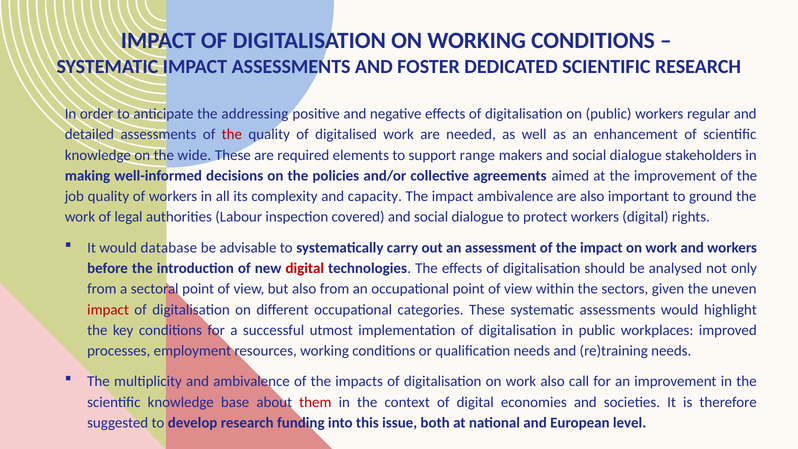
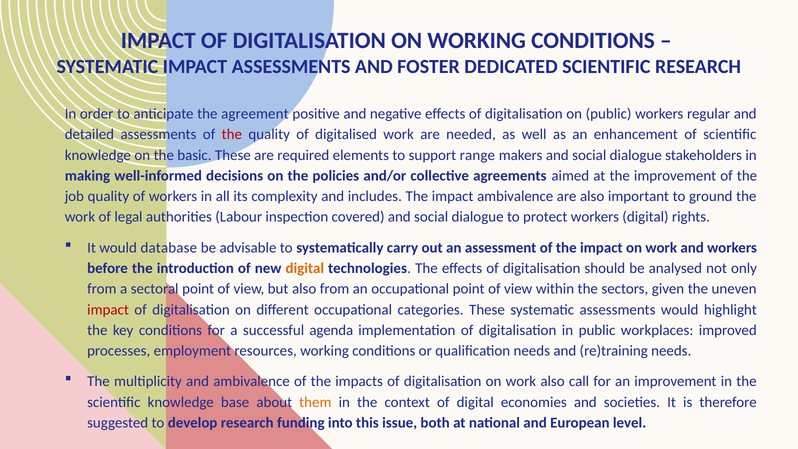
addressing: addressing -> agreement (255, 114)
wide: wide -> basic (194, 155)
capacity: capacity -> includes (375, 196)
digital colour: red -> orange (305, 268)
utmost: utmost -> agenda (331, 330)
them colour: red -> orange (315, 402)
